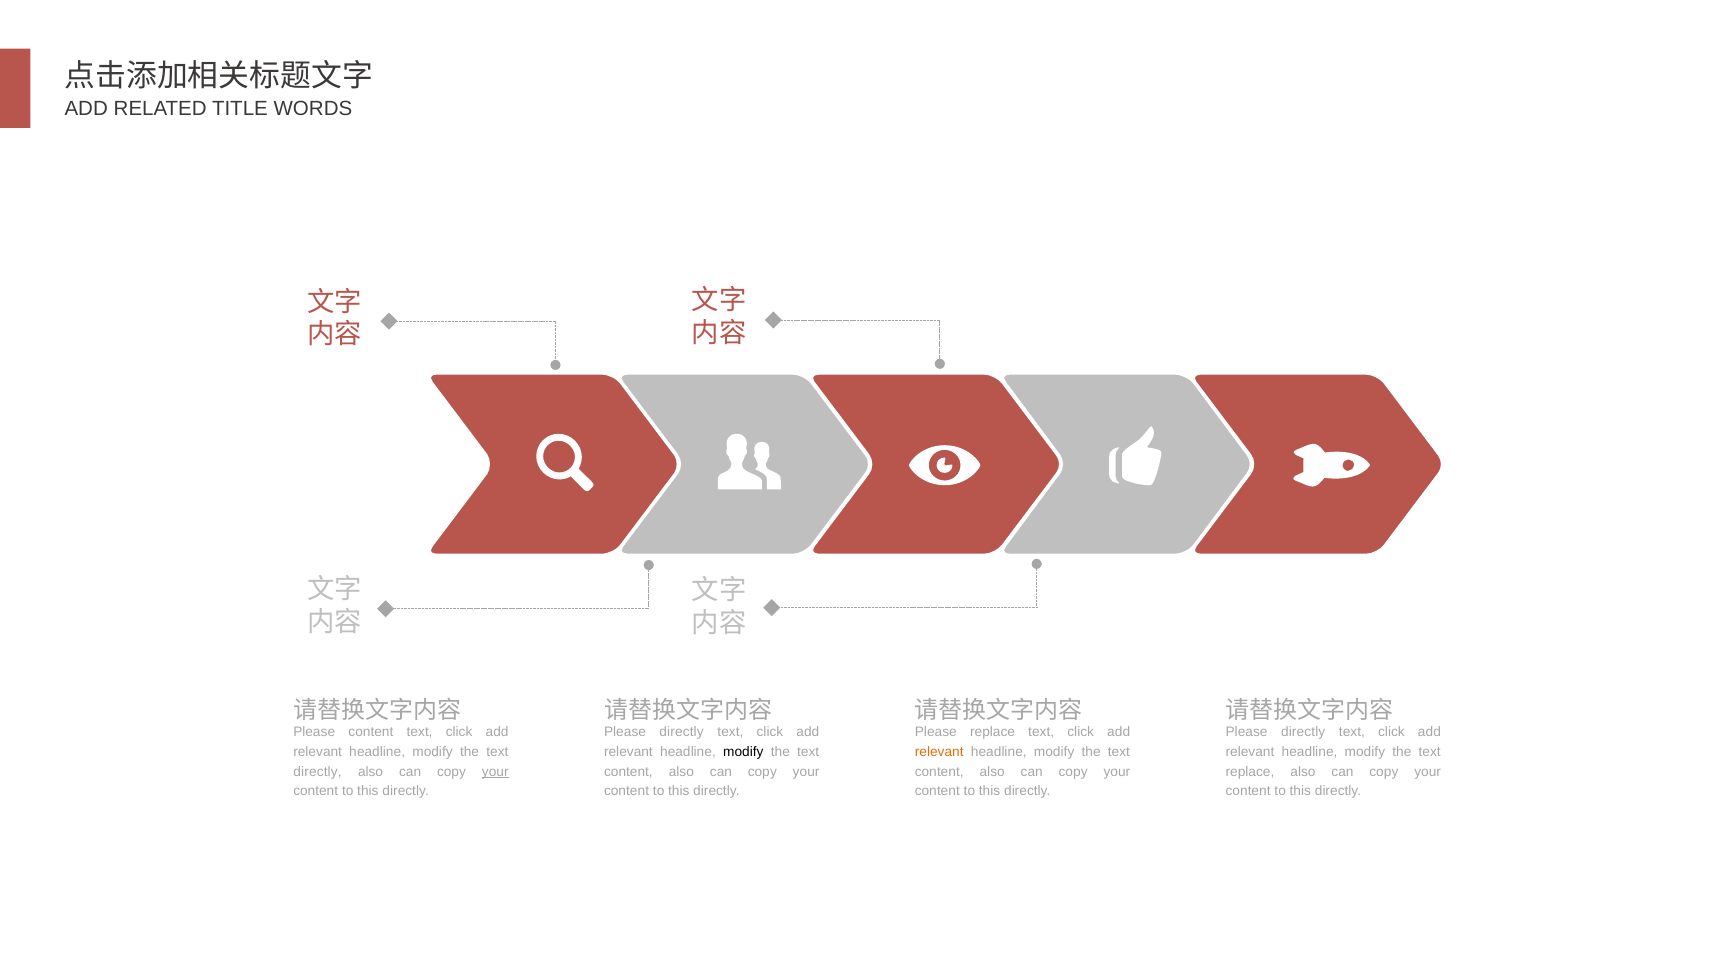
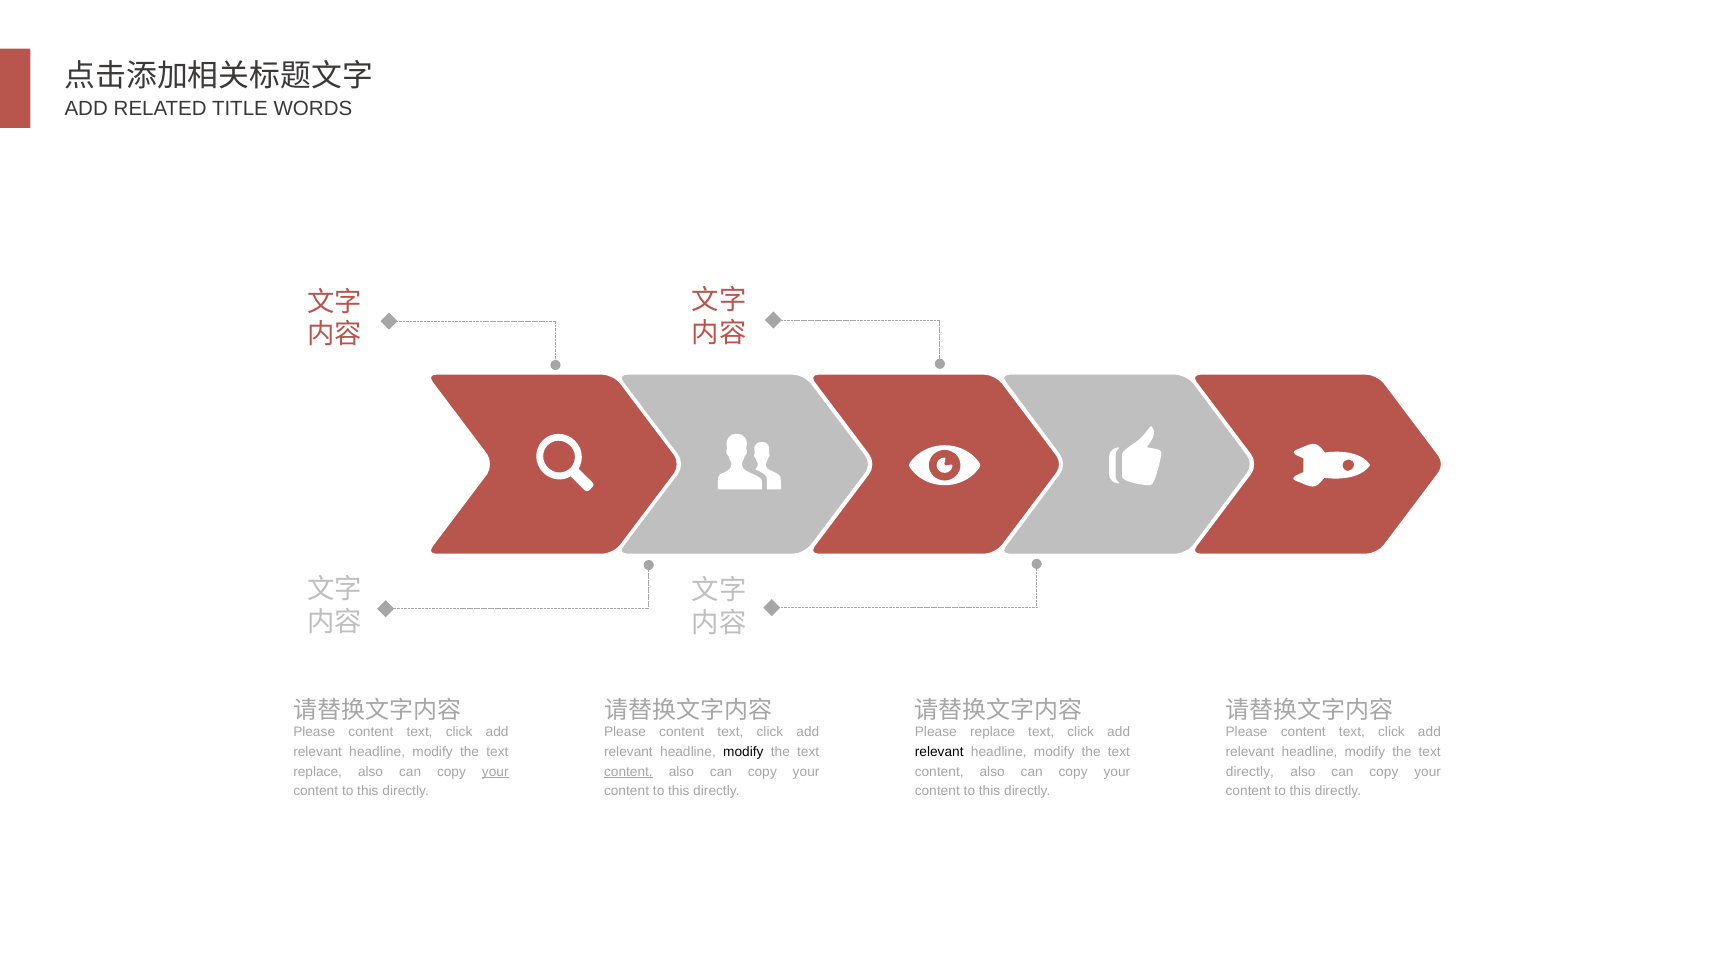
directly: directly -> content (682, 732)
directly: directly -> content (1303, 732)
relevant colour: orange -> black (939, 752)
directly: directly -> replace (318, 771)
content underline: none -> present (628, 771)
replace: replace -> directly (1250, 771)
